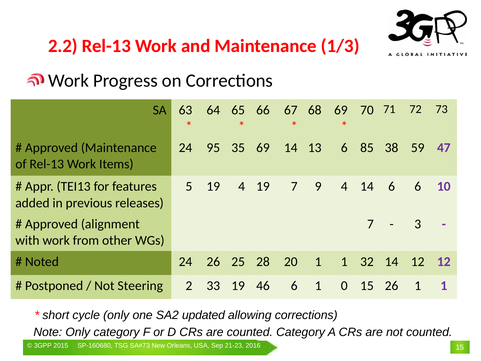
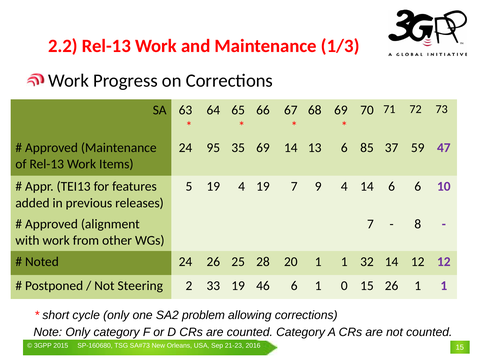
38: 38 -> 37 (392, 148)
3: 3 -> 8 (418, 224)
updated: updated -> problem (203, 315)
